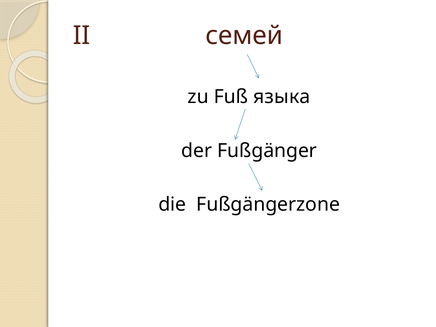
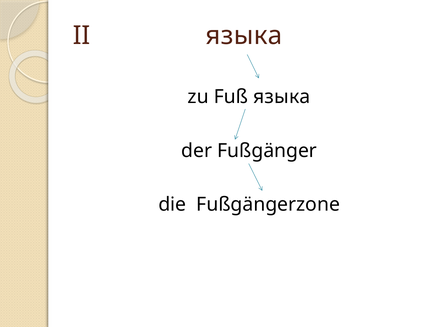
II семей: семей -> языка (244, 36)
